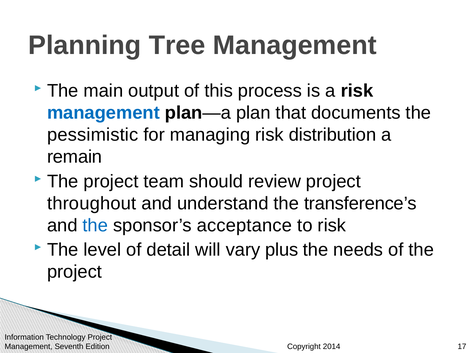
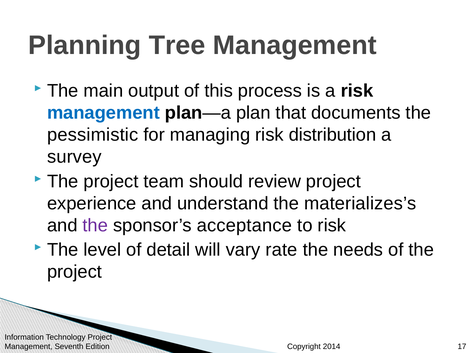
remain: remain -> survey (74, 157)
throughout: throughout -> experience (92, 203)
transference’s: transference’s -> materializes’s (360, 203)
the colour: blue -> purple (95, 225)
plus: plus -> rate (281, 250)
